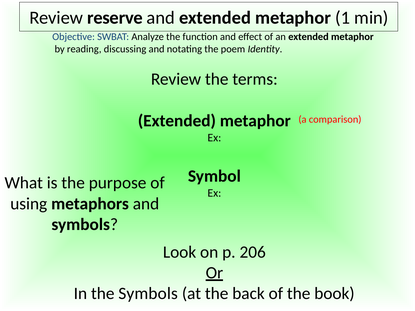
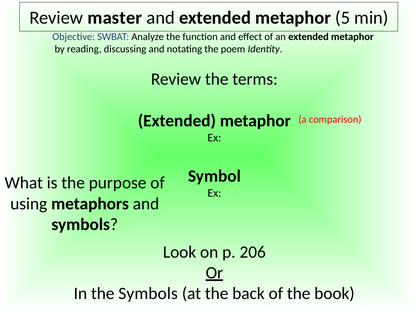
reserve: reserve -> master (115, 18)
1: 1 -> 5 (343, 18)
